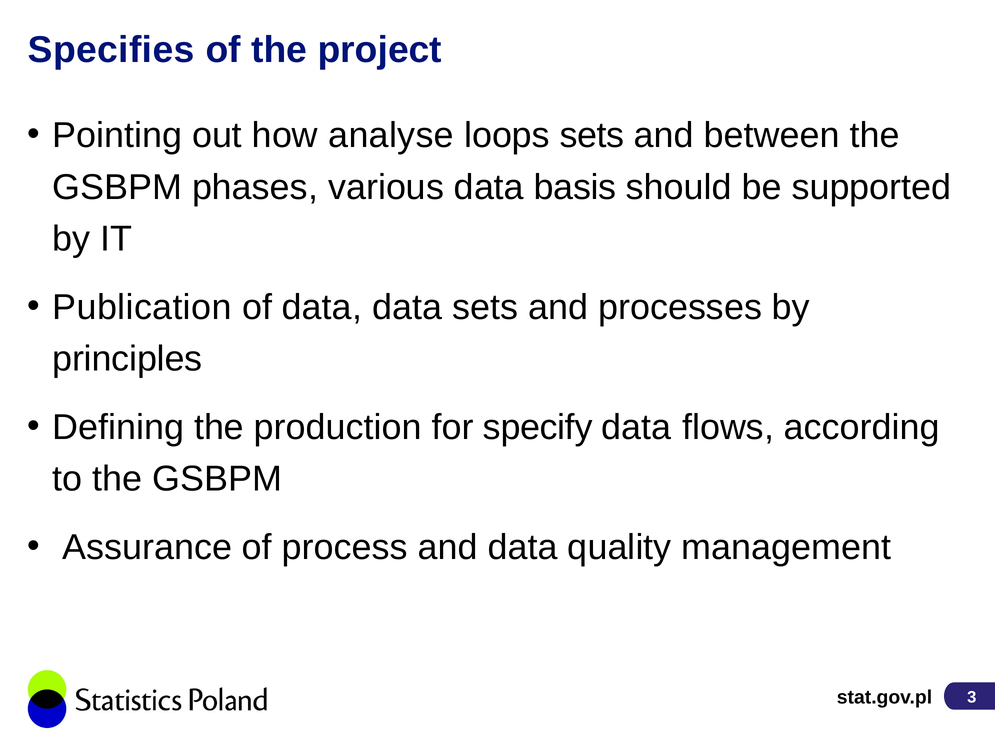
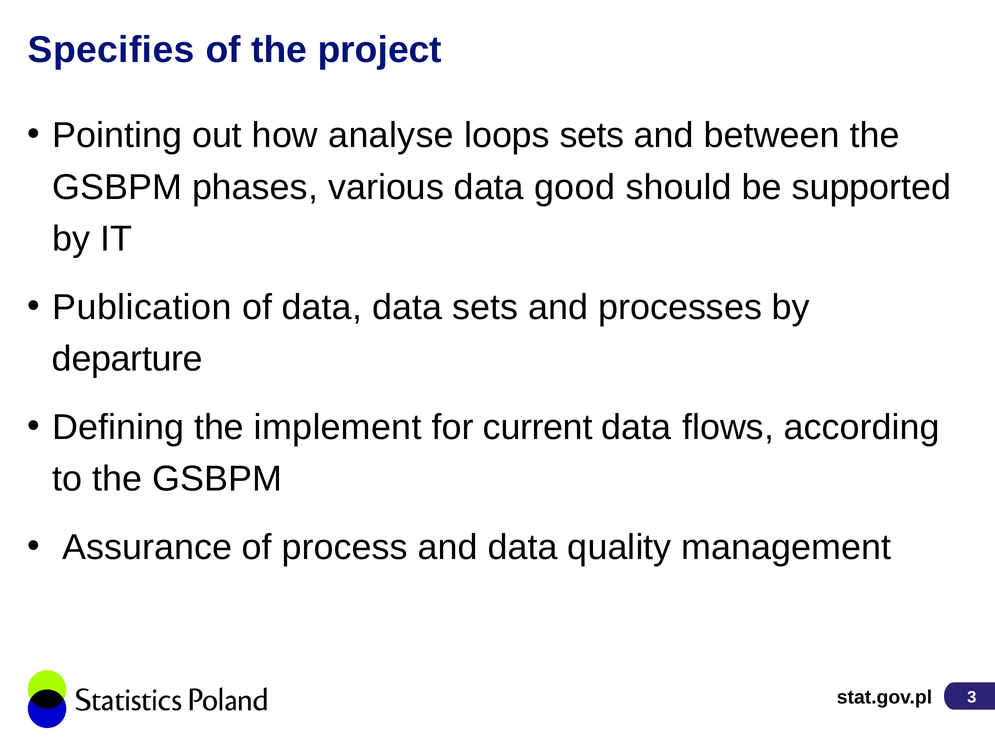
basis: basis -> good (575, 187)
principles: principles -> departure (127, 359)
production: production -> implement (338, 427)
specify: specify -> current (538, 427)
